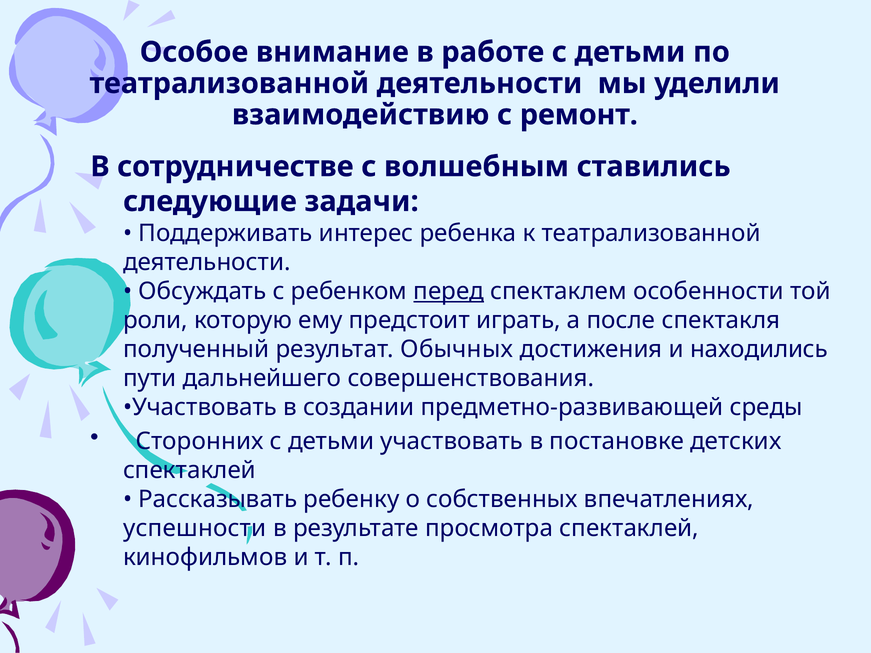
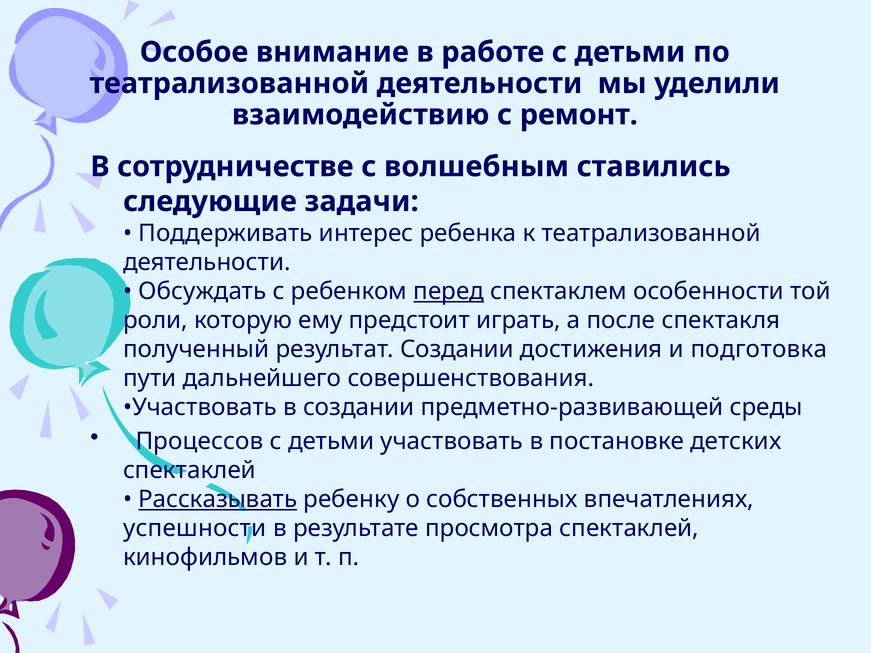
результат Обычных: Обычных -> Создании (457, 349)
находились: находились -> подготовка (759, 349)
Сторонних: Сторонних -> Процессов (199, 441)
Рассказывать underline: none -> present (218, 499)
